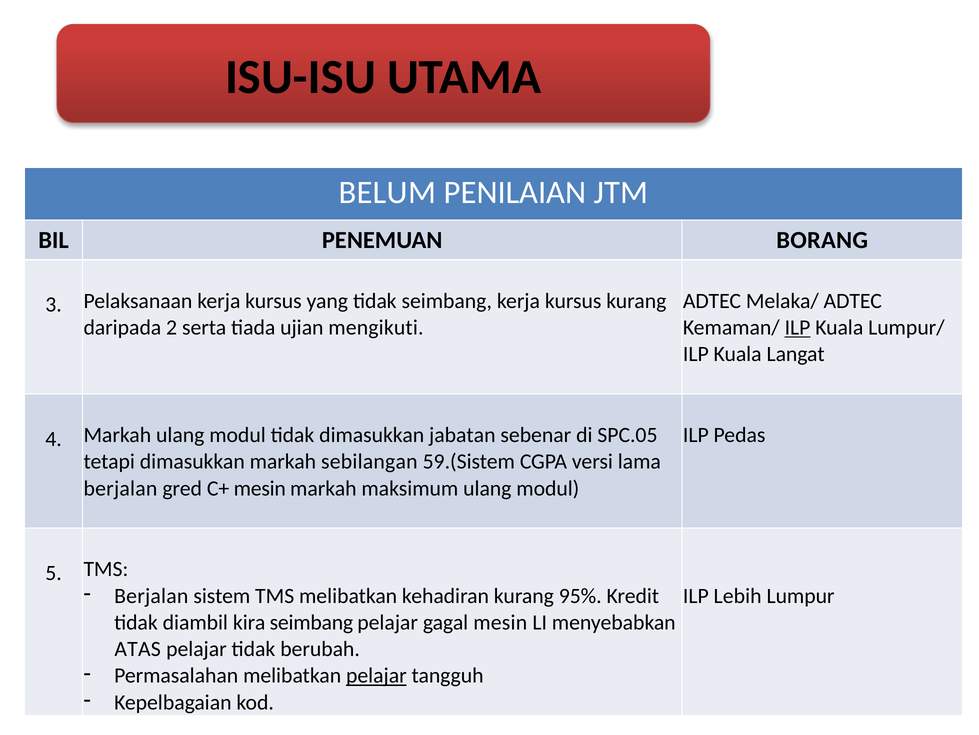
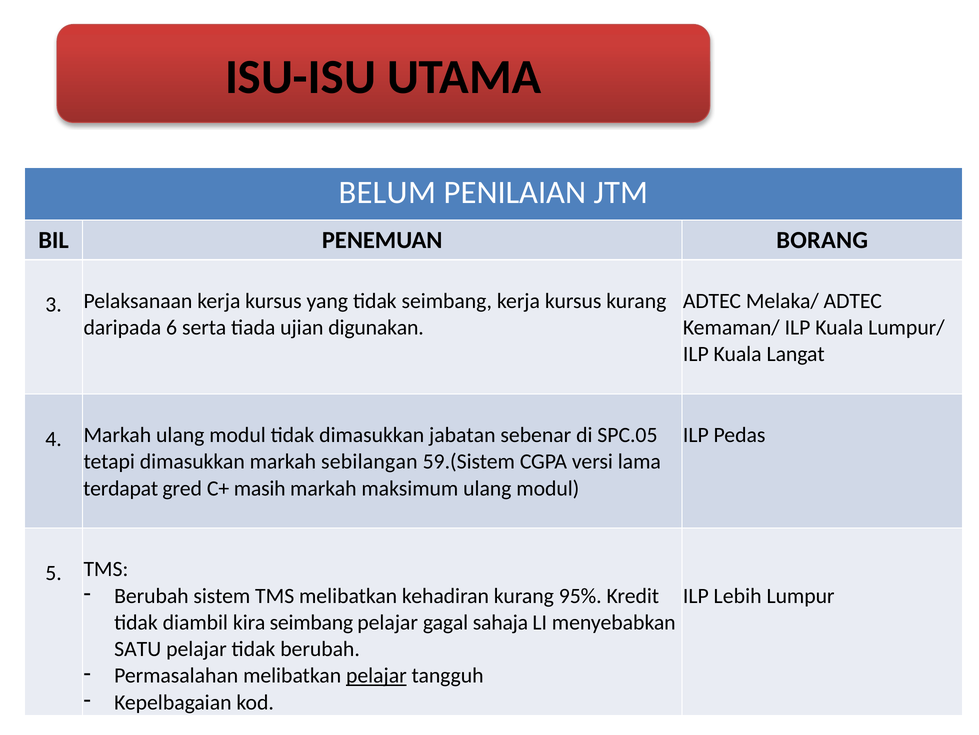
2: 2 -> 6 (172, 327)
mengikuti: mengikuti -> digunakan (376, 327)
ILP underline: present -> none (798, 327)
berjalan: berjalan -> terdapat (121, 488)
C+ mesin: mesin -> masih (260, 488)
Berjalan: Berjalan -> Berubah (151, 595)
gagal mesin: mesin -> sahaja (500, 622)
ATAS: ATAS -> SATU (138, 648)
